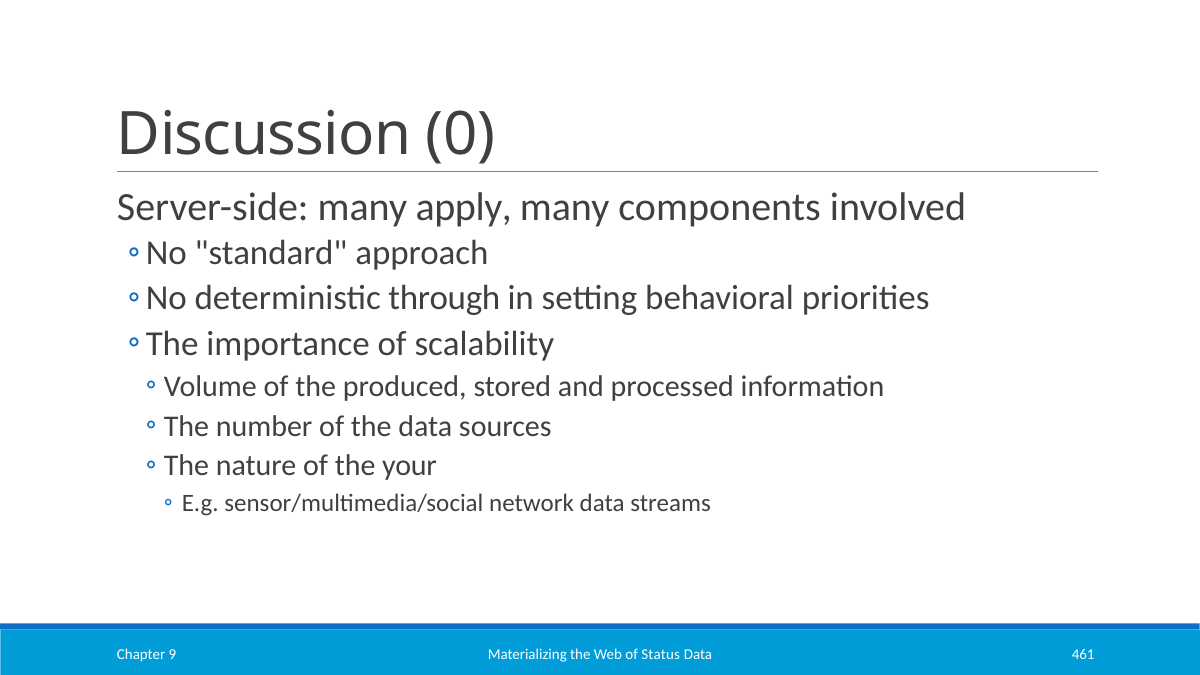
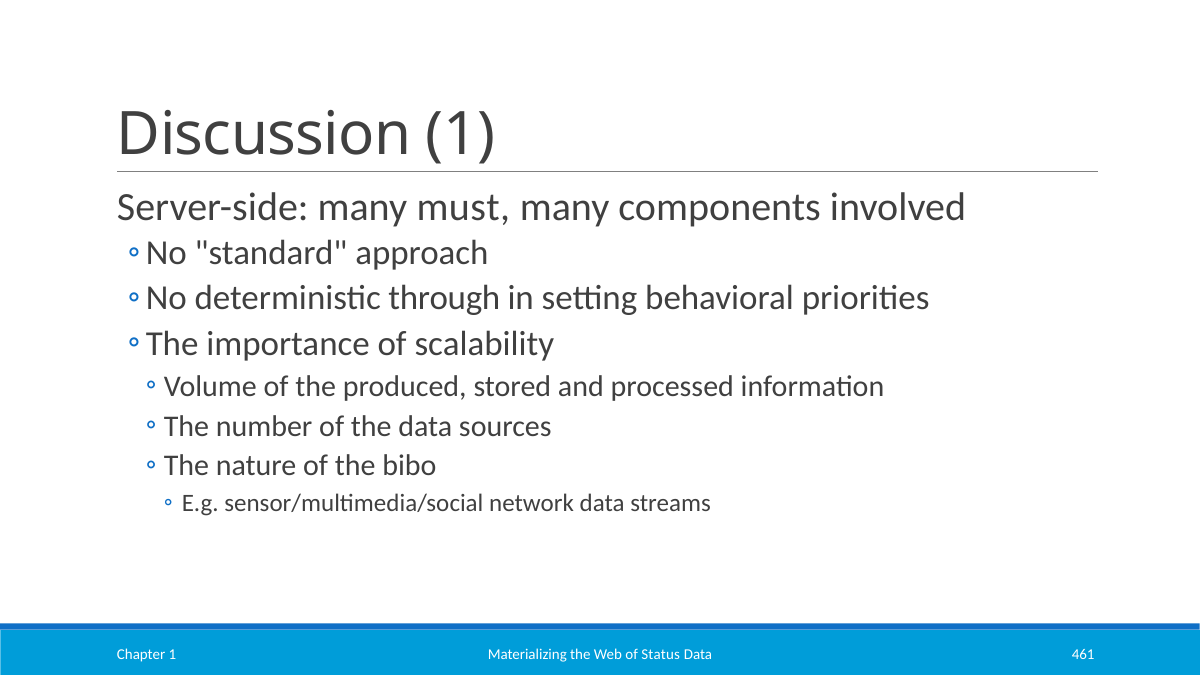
Discussion 0: 0 -> 1 (460, 134)
apply: apply -> must (463, 208)
your: your -> bibo (409, 466)
Chapter 9: 9 -> 1 (172, 655)
